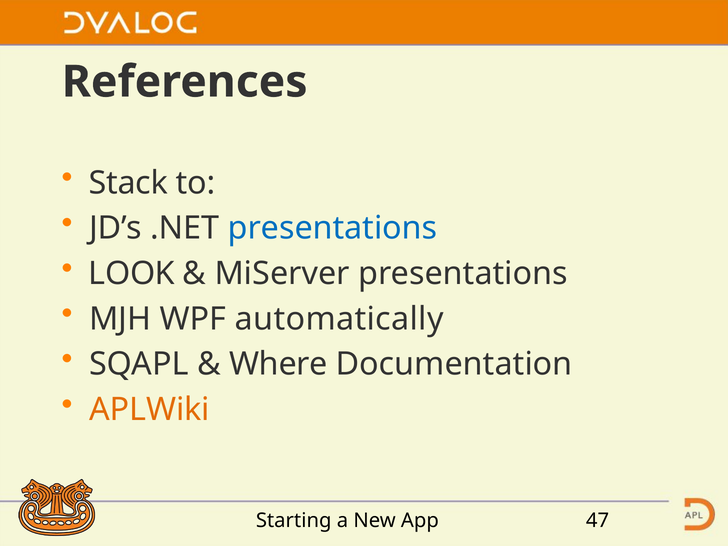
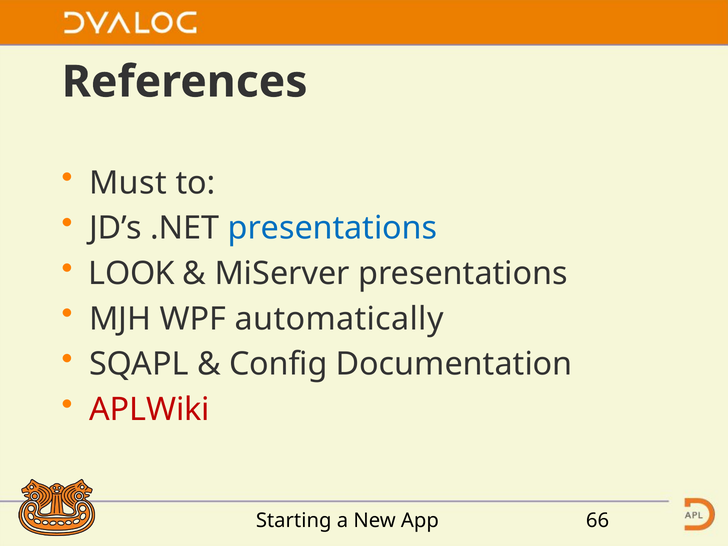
Stack: Stack -> Must (128, 183)
Where: Where -> Config (278, 364)
APLWiki colour: orange -> red (149, 410)
47: 47 -> 66 (598, 521)
